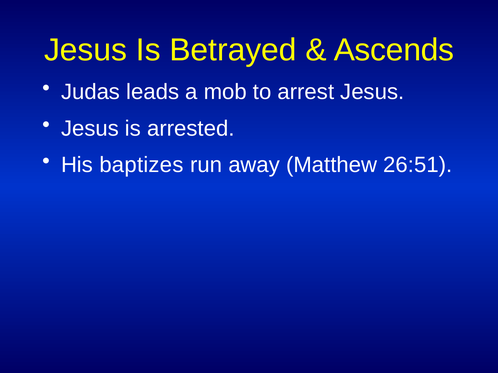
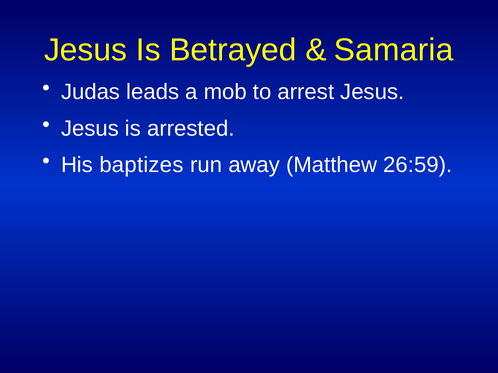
Ascends: Ascends -> Samaria (394, 50)
26:51: 26:51 -> 26:59 (418, 165)
